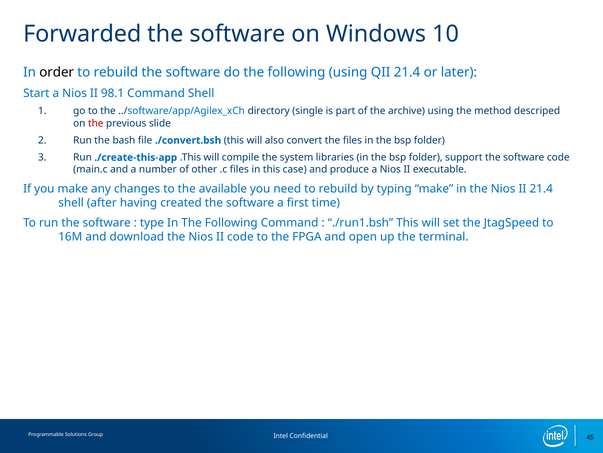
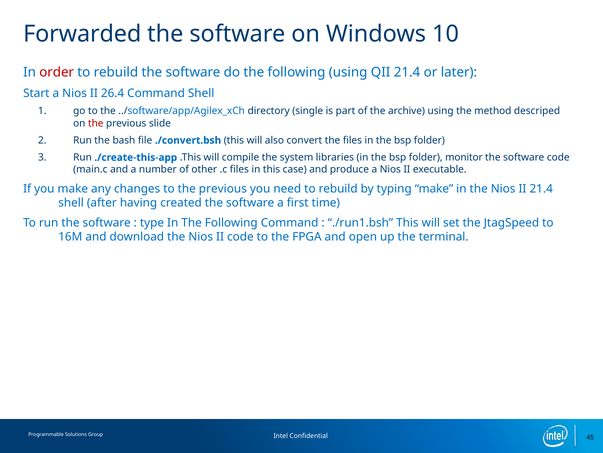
order colour: black -> red (57, 72)
98.1: 98.1 -> 26.4 (113, 93)
support: support -> monitor (464, 157)
to the available: available -> previous (223, 188)
